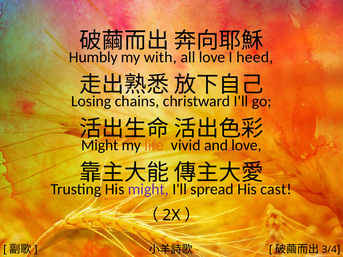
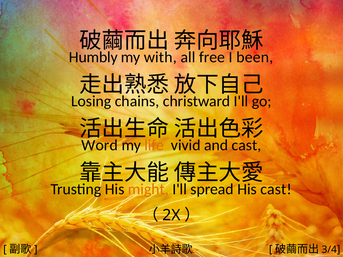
all love: love -> free (212, 57)
heed: heed -> been (255, 57)
Might: Might -> Word (100, 145)
and love: love -> cast (246, 145)
might colour: purple -> orange (148, 189)
